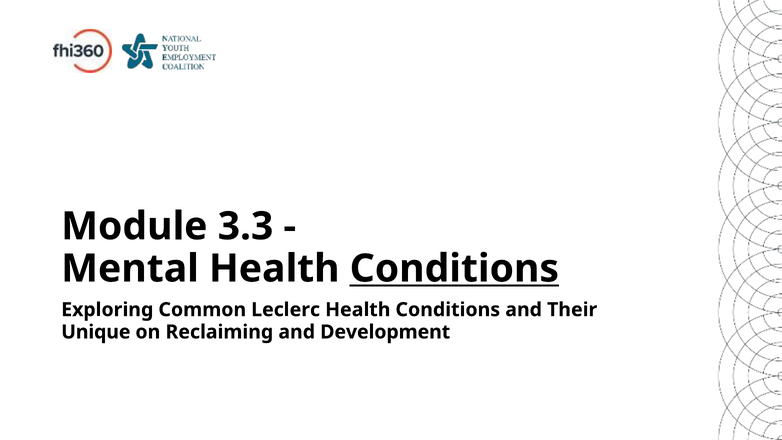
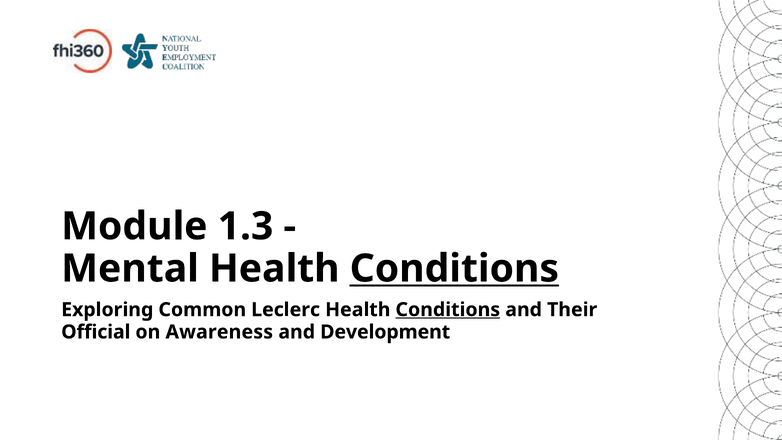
3.3: 3.3 -> 1.3 (246, 226)
Conditions underline: none -> present (448, 310)
Unique: Unique -> Official (96, 332)
Reclaiming: Reclaiming -> Awareness (219, 332)
